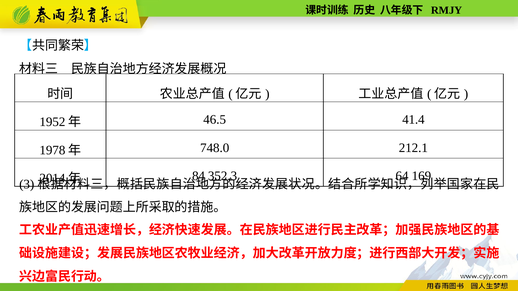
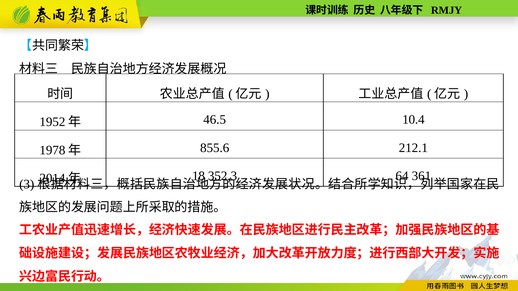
41.4: 41.4 -> 10.4 (413, 120)
748.0: 748.0 -> 855.6 (215, 148)
84: 84 -> 18 (199, 176)
169: 169 -> 361 (421, 176)
